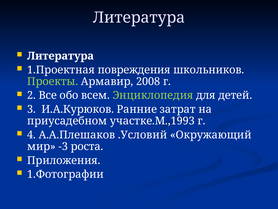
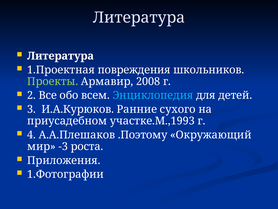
Энциклопедия colour: light green -> light blue (153, 95)
затрат: затрат -> сухого (178, 109)
.Условий: .Условий -> .Поэтому (143, 135)
